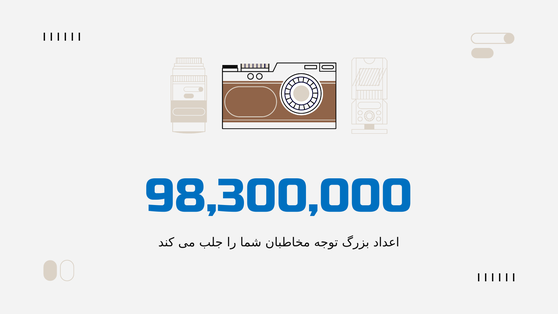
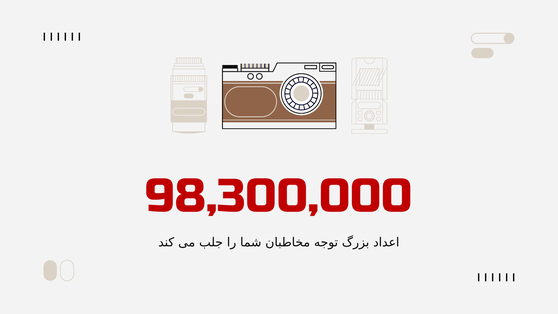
98,300,000 colour: blue -> red (279, 196)
